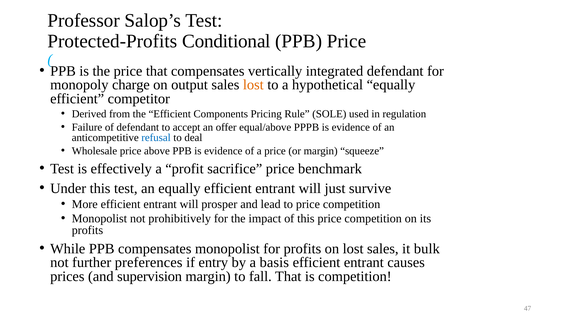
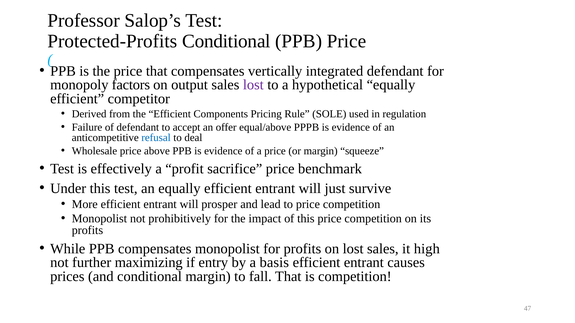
charge: charge -> factors (131, 85)
lost colour: orange -> purple (253, 85)
bulk: bulk -> high (427, 249)
preferences: preferences -> maximizing (149, 263)
and supervision: supervision -> conditional (149, 277)
